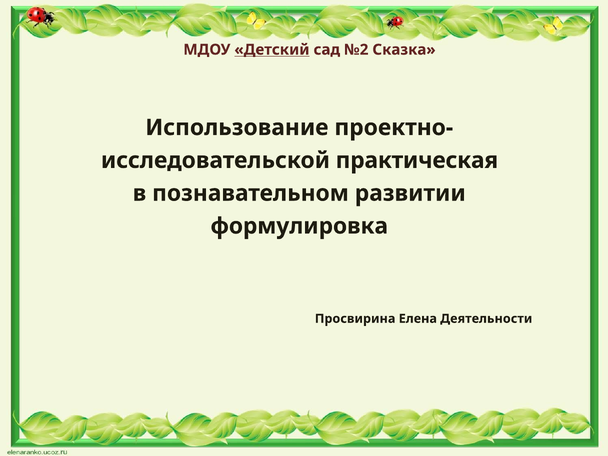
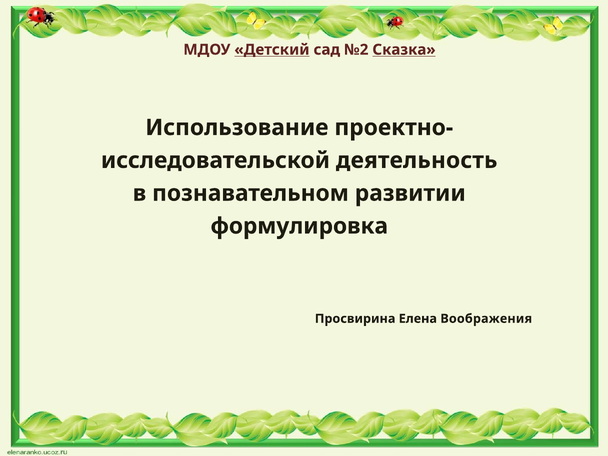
Сказка underline: none -> present (404, 50)
практическая: практическая -> деятельность (417, 160)
Деятельности: Деятельности -> Воображения (486, 319)
